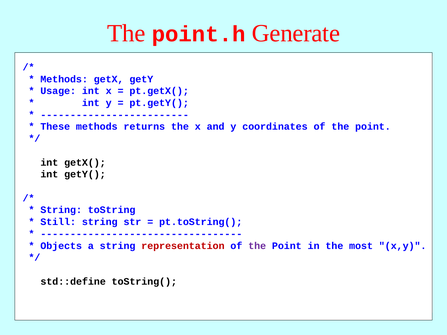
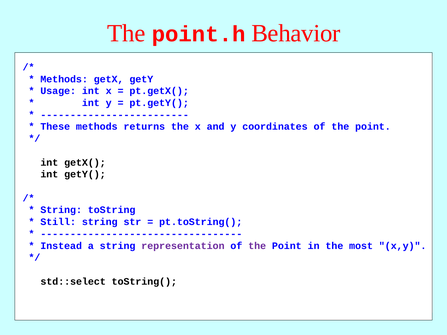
Generate: Generate -> Behavior (296, 33)
Objects: Objects -> Instead (61, 246)
representation colour: red -> purple (183, 246)
std::define: std::define -> std::select (73, 282)
